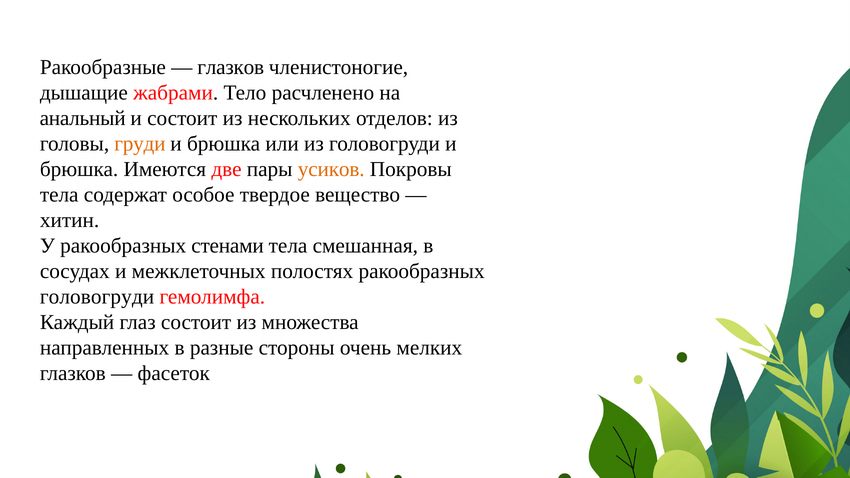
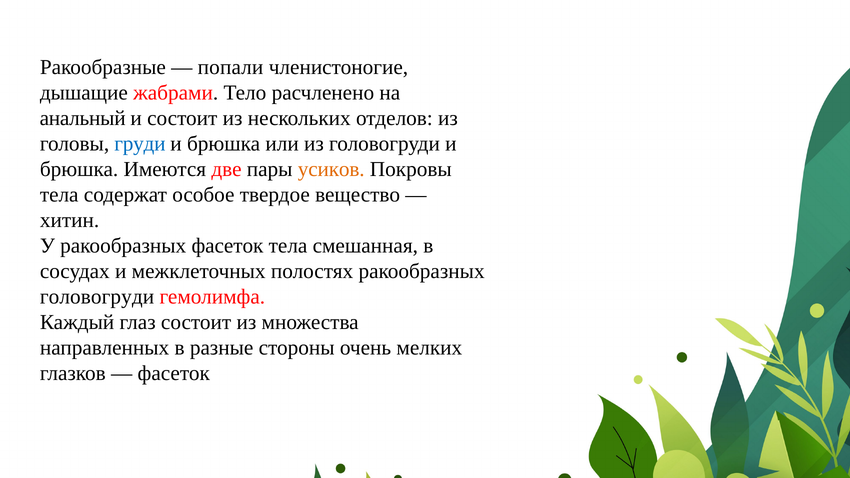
глазков: глазков -> попали (231, 67)
груди colour: orange -> blue (140, 144)
ракообразных стенами: стенами -> фасеток (227, 246)
